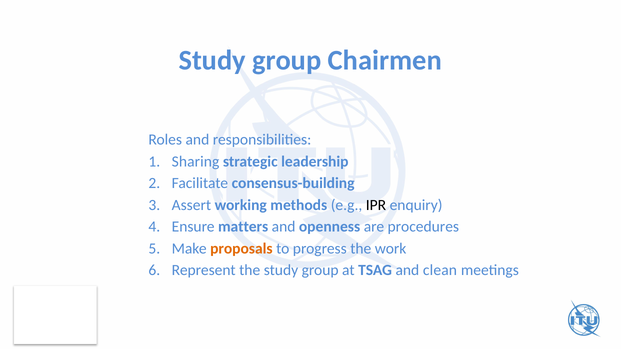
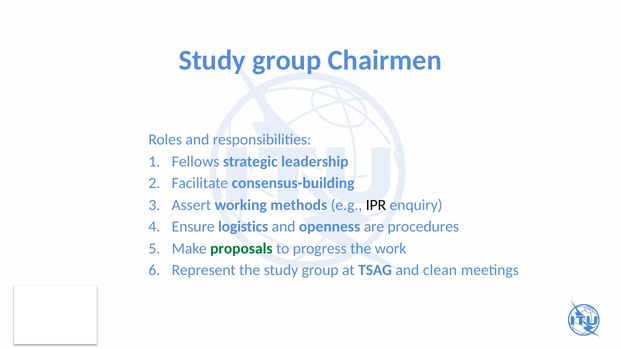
Sharing: Sharing -> Fellows (196, 162)
matters: matters -> logistics (243, 227)
proposals colour: orange -> green (241, 249)
